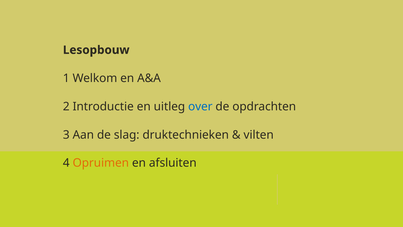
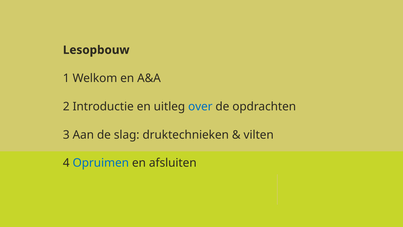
Opruimen colour: orange -> blue (101, 163)
